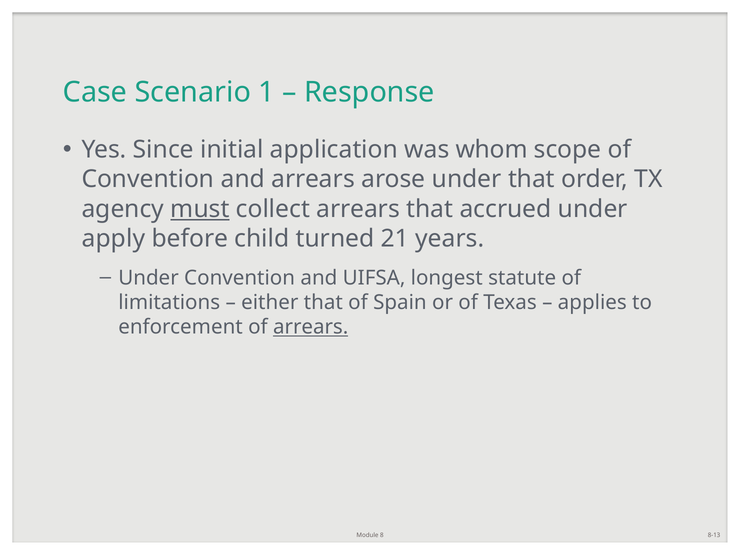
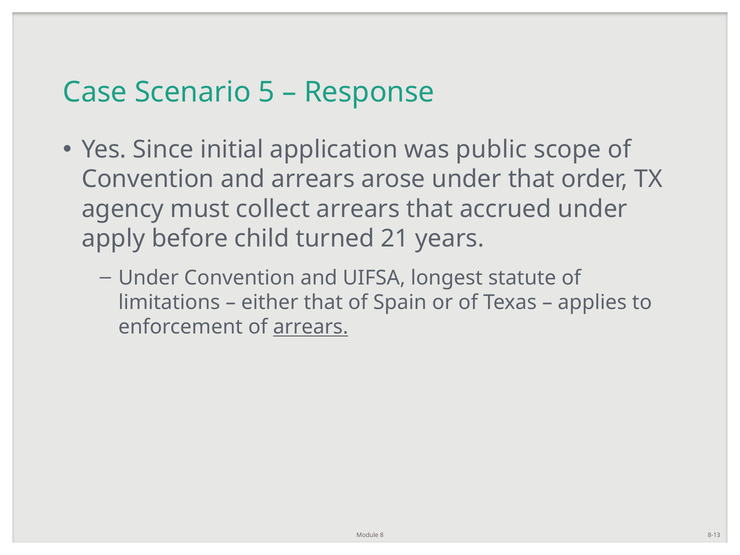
1: 1 -> 5 (267, 92)
whom: whom -> public (491, 150)
must underline: present -> none (200, 209)
